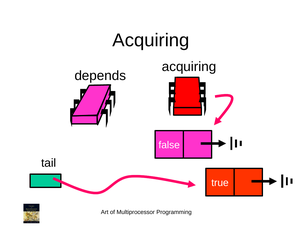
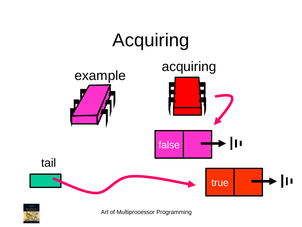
depends: depends -> example (100, 75)
